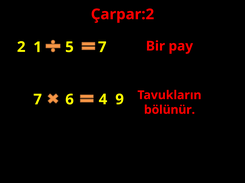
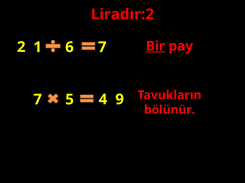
Çarpar:2: Çarpar:2 -> Liradır:2 (122, 14)
Bir underline: none -> present (155, 46)
5: 5 -> 6 (69, 47)
6: 6 -> 5 (70, 100)
